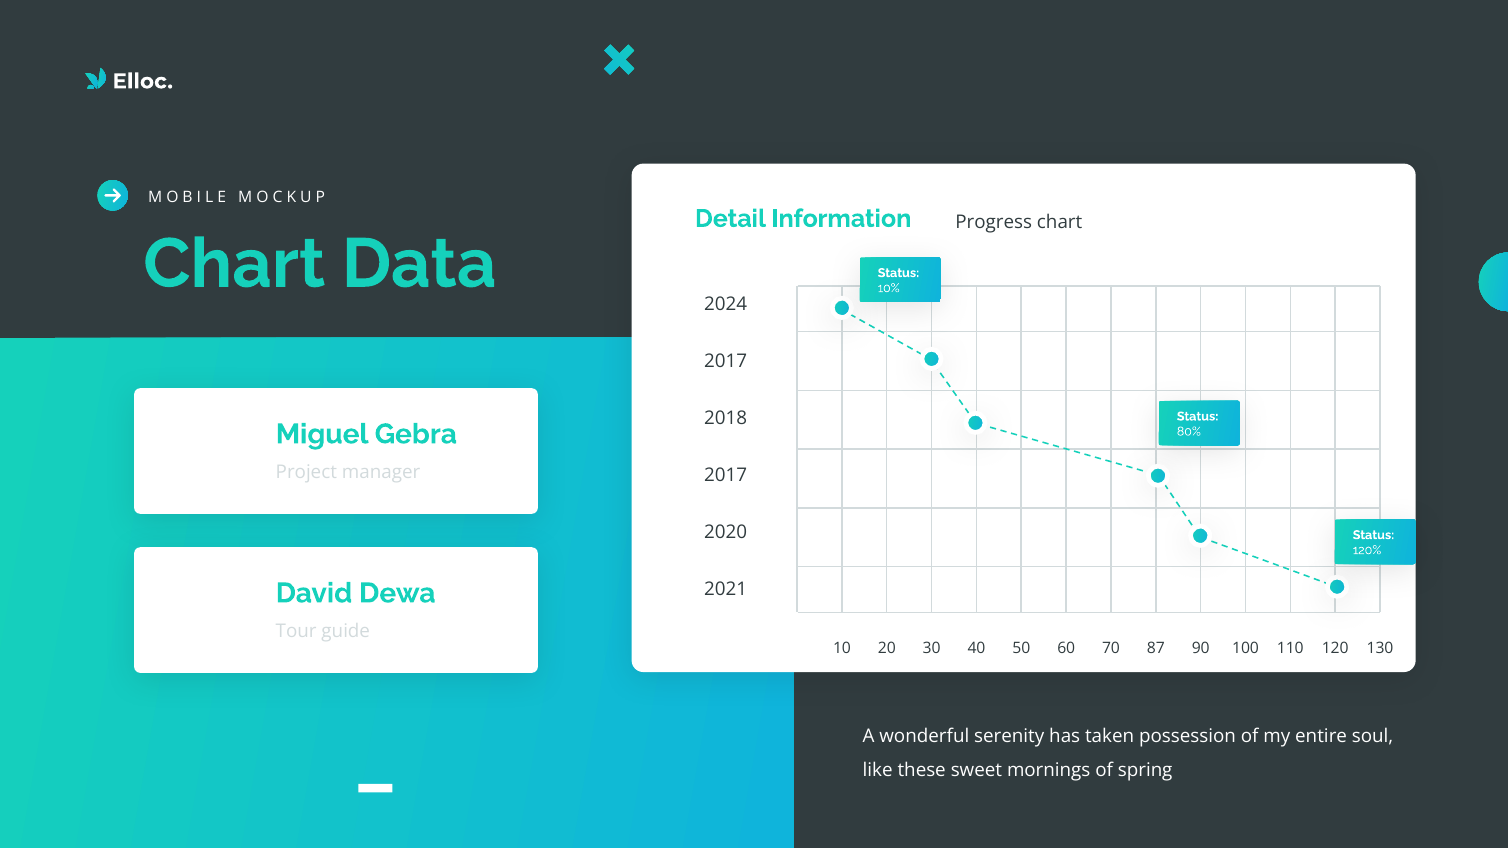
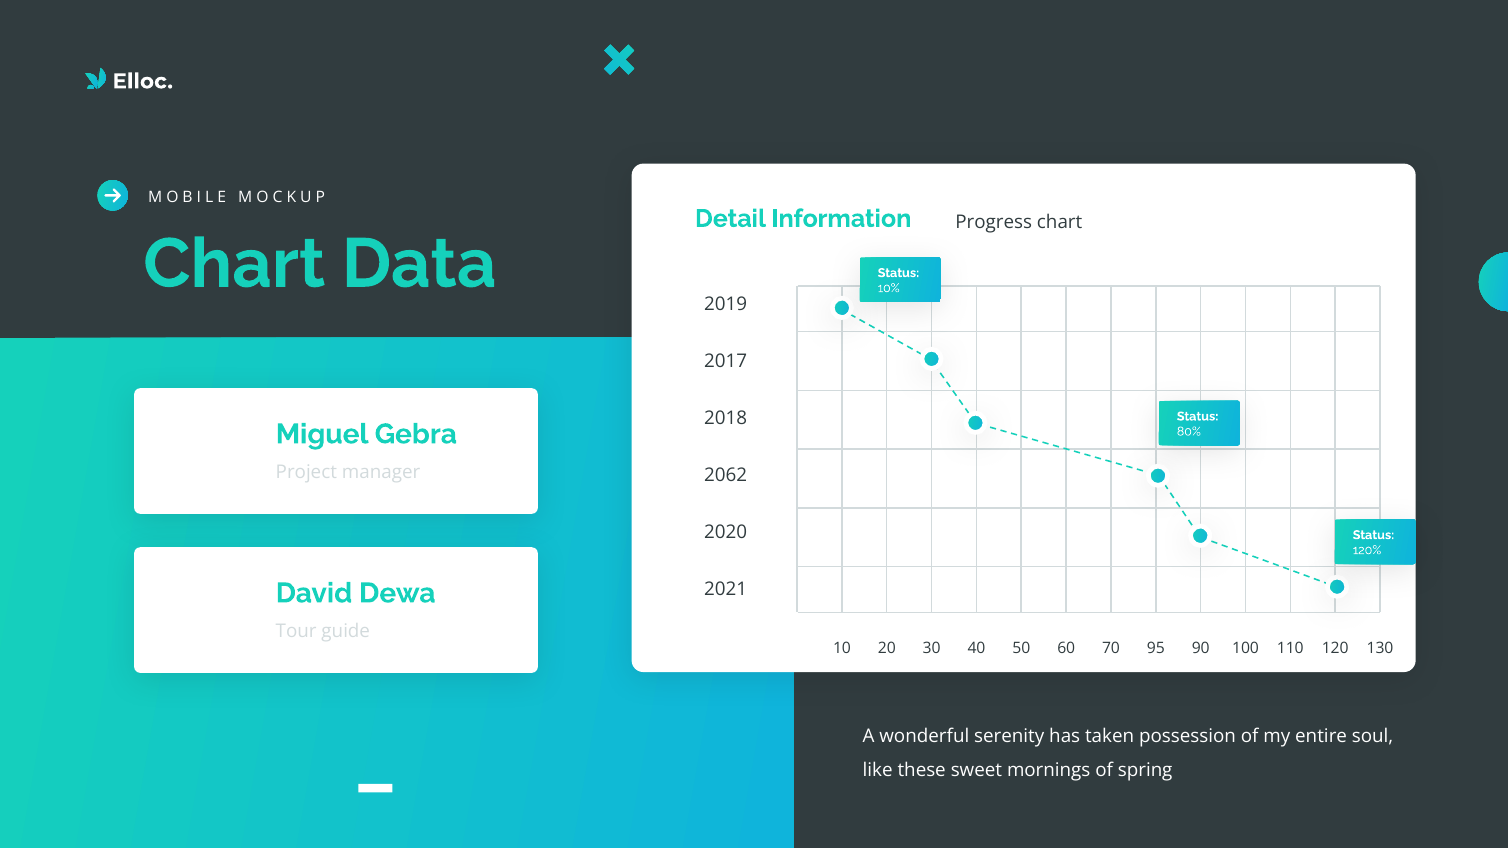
2024: 2024 -> 2019 (726, 304)
2017: 2017 -> 2062 (726, 475)
87: 87 -> 95 (1156, 648)
